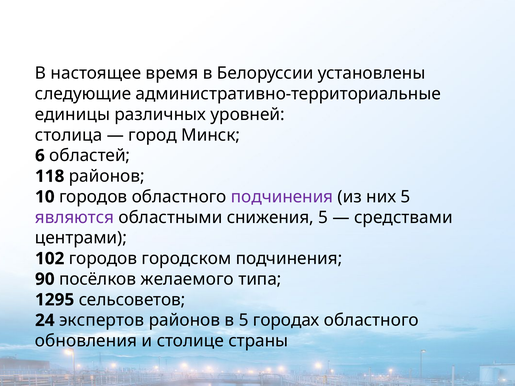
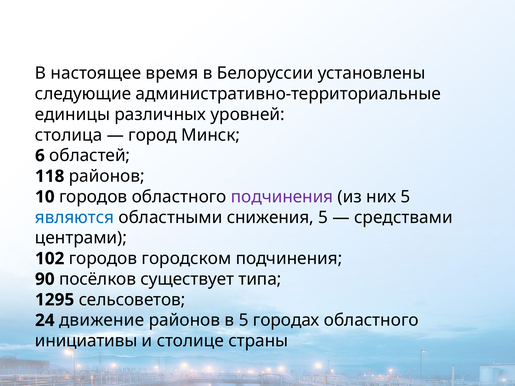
являются colour: purple -> blue (75, 218)
желаемого: желаемого -> существует (187, 279)
экспертов: экспертов -> движение (102, 321)
обновления: обновления -> инициативы (86, 341)
